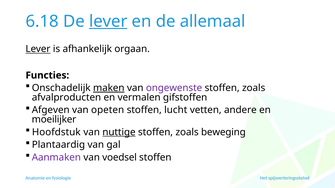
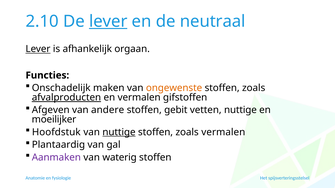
6.18: 6.18 -> 2.10 (42, 21)
allemaal: allemaal -> neutraal (213, 21)
maken underline: present -> none (109, 88)
ongewenste colour: purple -> orange (174, 88)
afvalproducten underline: none -> present (66, 98)
opeten: opeten -> andere (108, 110)
lucht: lucht -> gebit (176, 110)
vetten andere: andere -> nuttige (240, 110)
zoals beweging: beweging -> vermalen (223, 132)
voedsel: voedsel -> waterig (120, 158)
